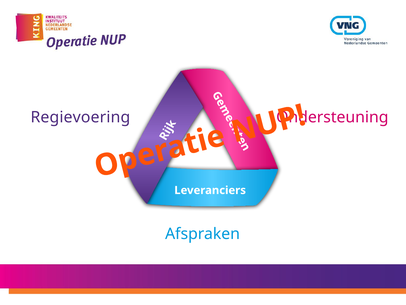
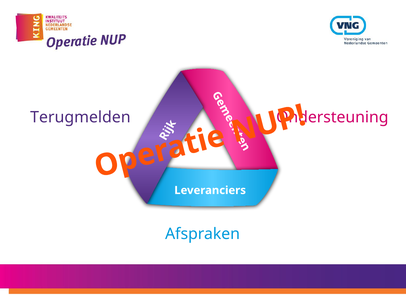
Regievoering: Regievoering -> Terugmelden (80, 117)
